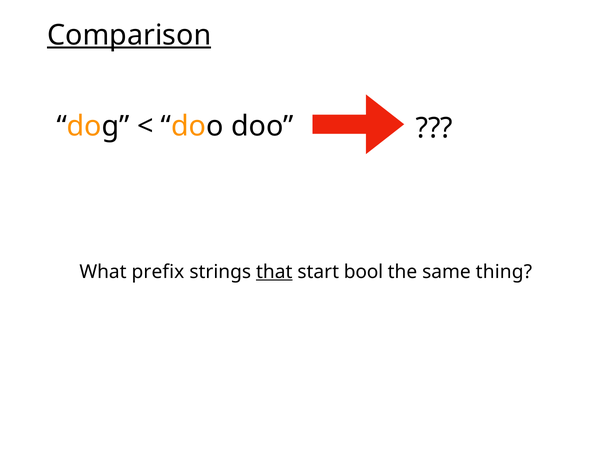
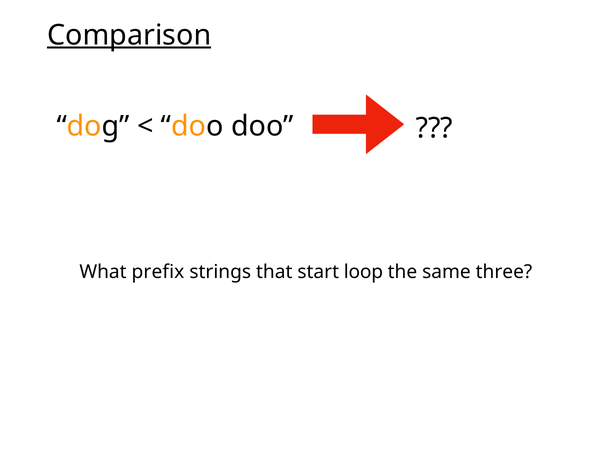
that underline: present -> none (274, 272)
bool: bool -> loop (363, 272)
thing: thing -> three (504, 272)
